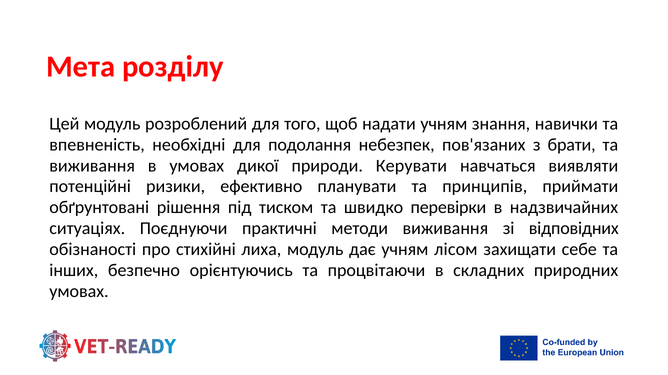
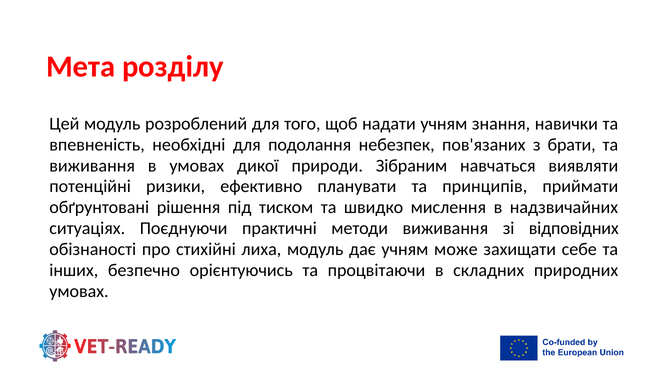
Керувати: Керувати -> Зібраним (412, 166)
перевірки: перевірки -> мислення (448, 208)
лісом: лісом -> може (456, 250)
